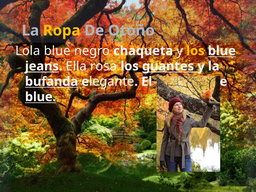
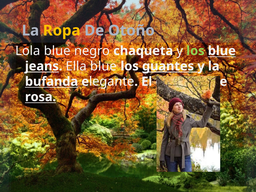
los colour: yellow -> light green (195, 51)
Ella rosa: rosa -> blue (103, 66)
blue: blue -> rosa (41, 97)
